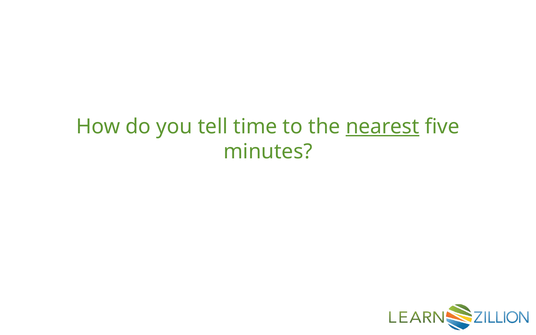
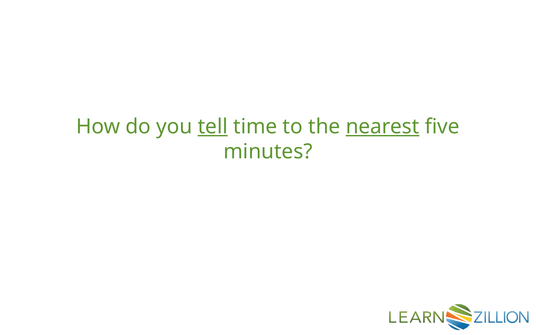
tell underline: none -> present (213, 127)
